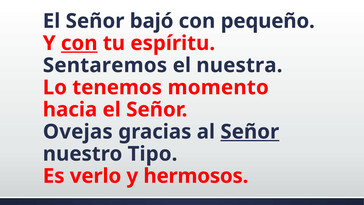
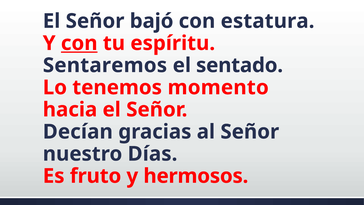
pequeño: pequeño -> estatura (268, 21)
nuestra: nuestra -> sentado (240, 65)
Ovejas: Ovejas -> Decían (78, 132)
Señor underline: present -> none (250, 132)
Tipo: Tipo -> Días (153, 154)
verlo: verlo -> fruto (96, 176)
